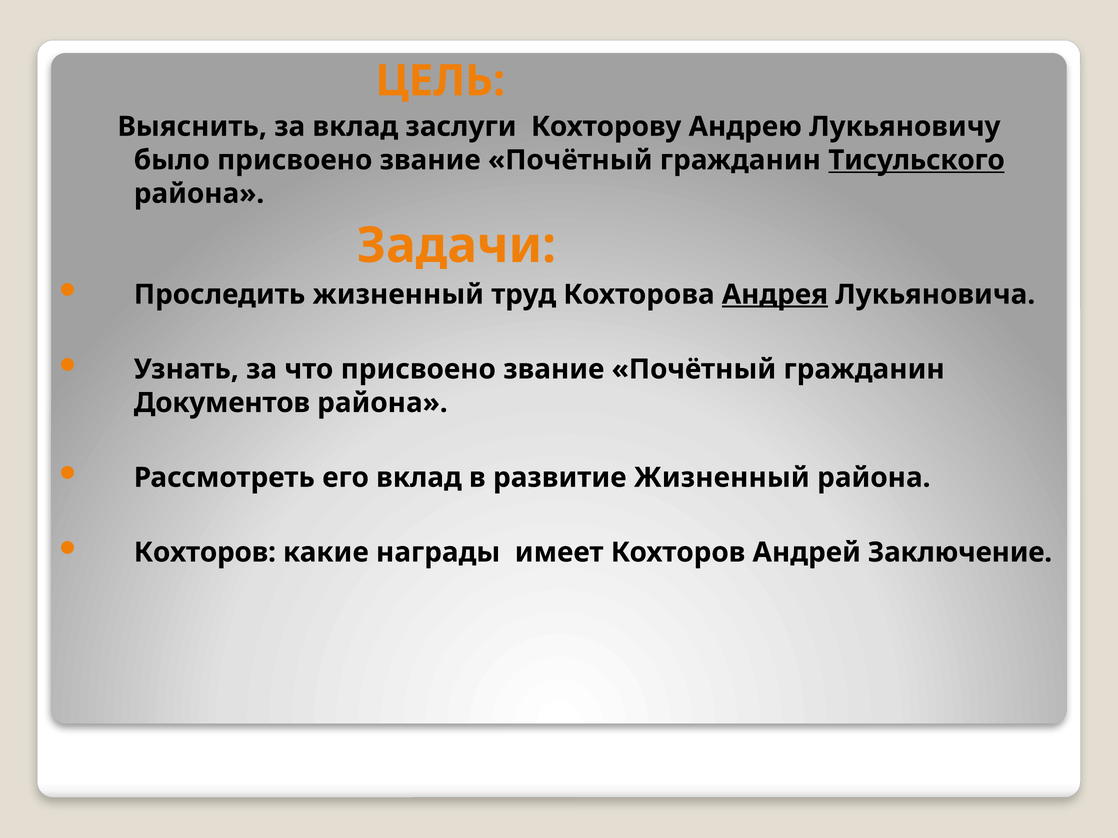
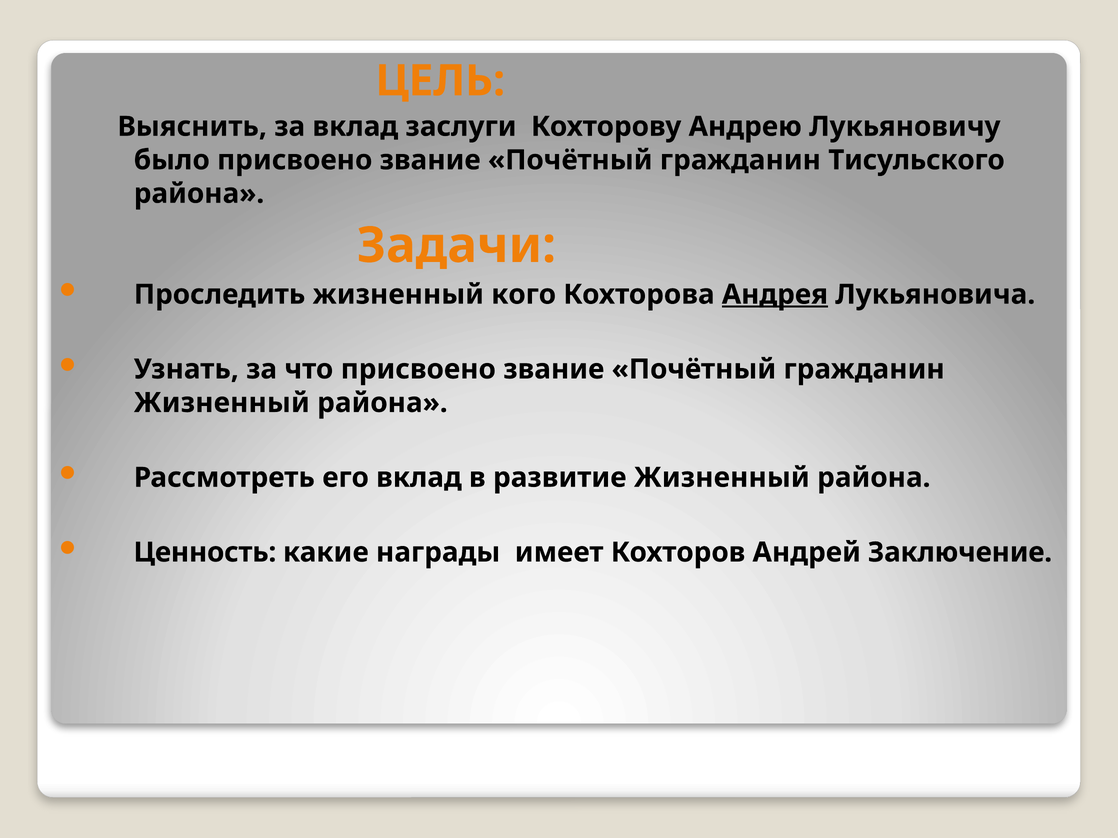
Тисульского underline: present -> none (917, 160)
труд: труд -> кого (524, 295)
Документов: Документов -> Жизненный (222, 403)
Кохторов: Кохторов -> Ценность (205, 553)
